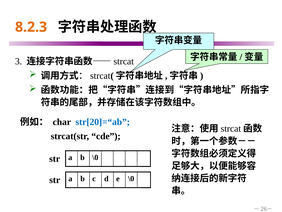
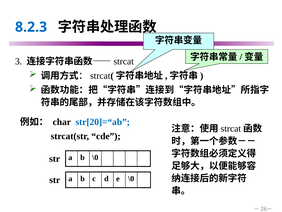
8.2.3 colour: orange -> blue (31, 27)
